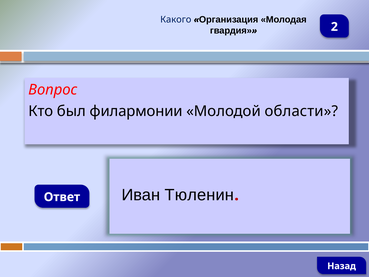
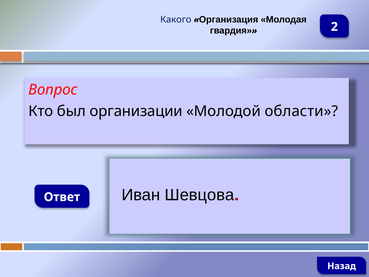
филармонии: филармонии -> организации (136, 111)
Тюленин: Тюленин -> Шевцова (199, 195)
